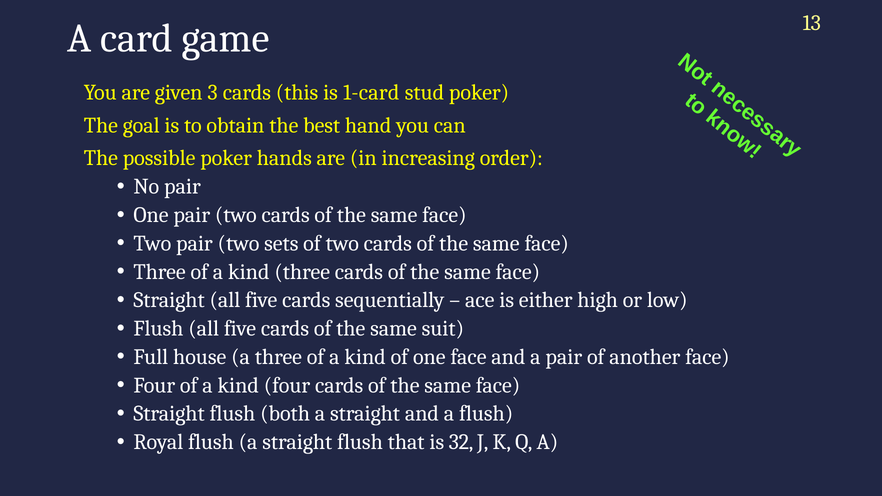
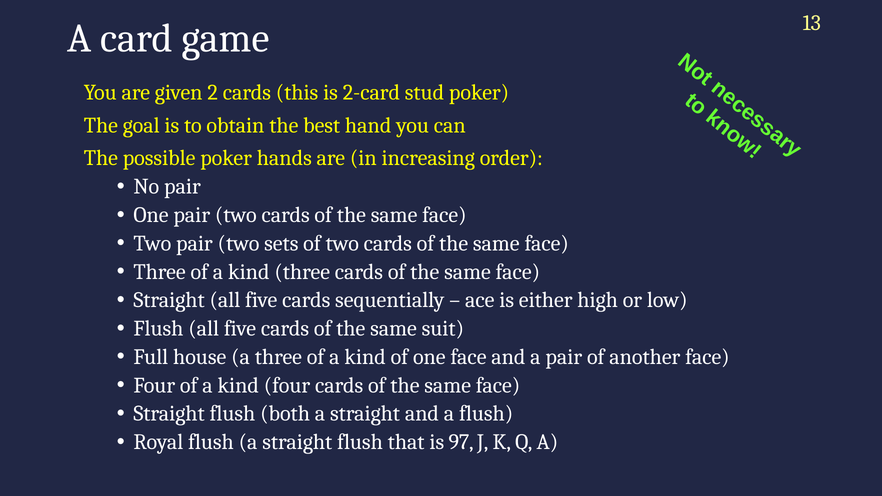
3: 3 -> 2 (213, 92)
1-card: 1-card -> 2-card (371, 92)
32: 32 -> 97 (461, 442)
